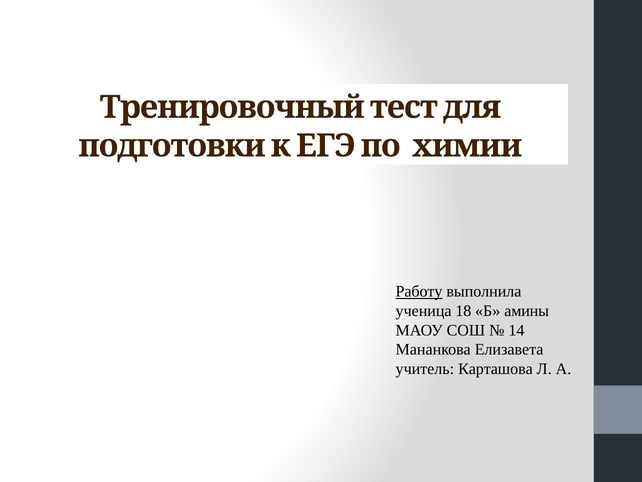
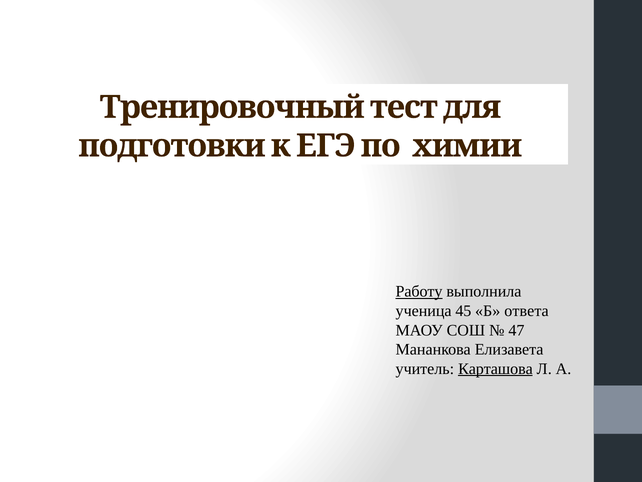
18: 18 -> 45 (463, 311)
амины: амины -> ответа (526, 311)
14: 14 -> 47 (516, 330)
Карташова underline: none -> present (495, 368)
